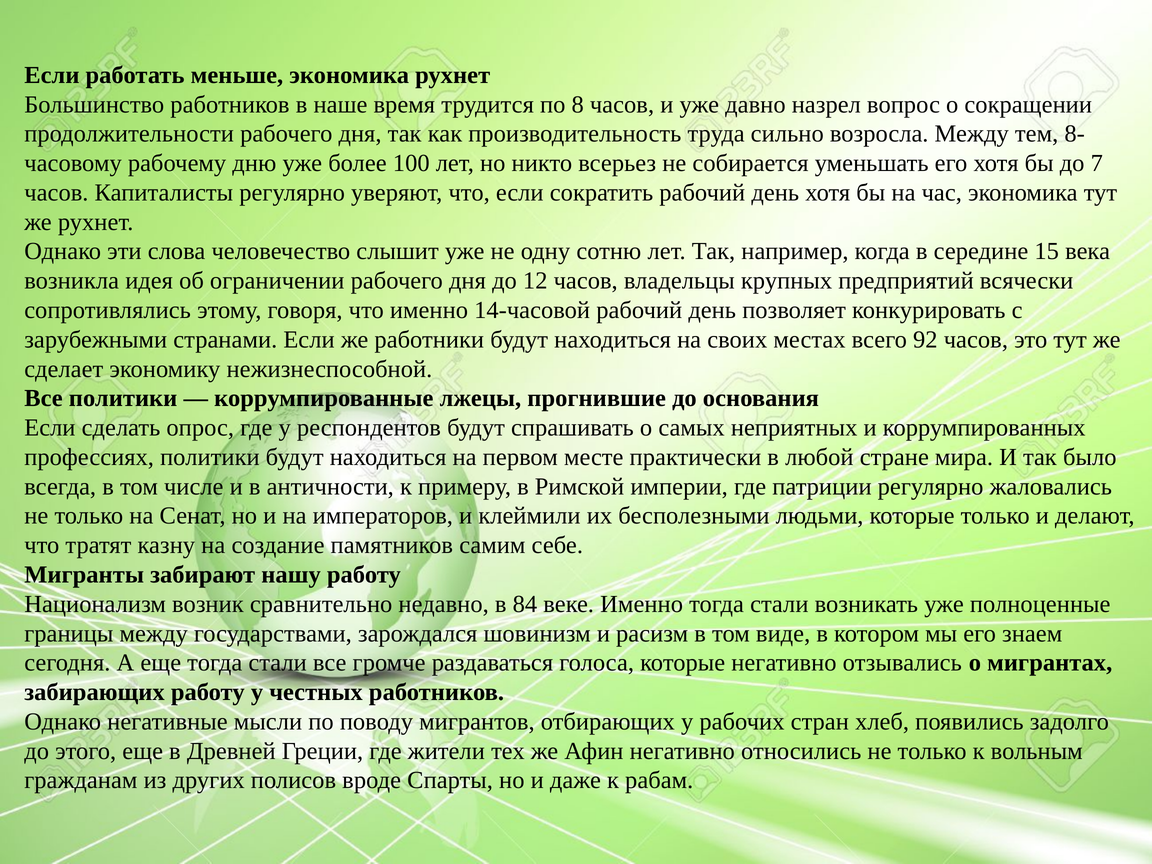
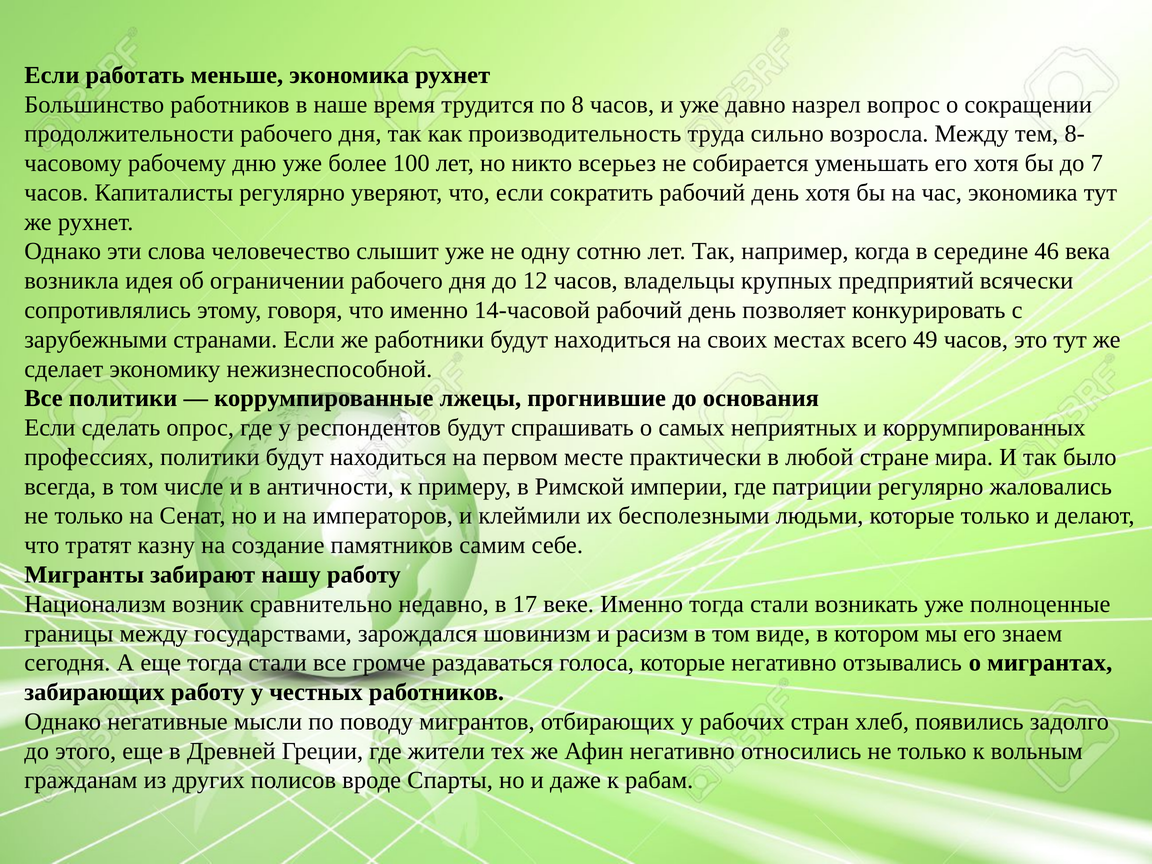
15: 15 -> 46 (1047, 251)
92: 92 -> 49 (925, 340)
84: 84 -> 17 (525, 604)
